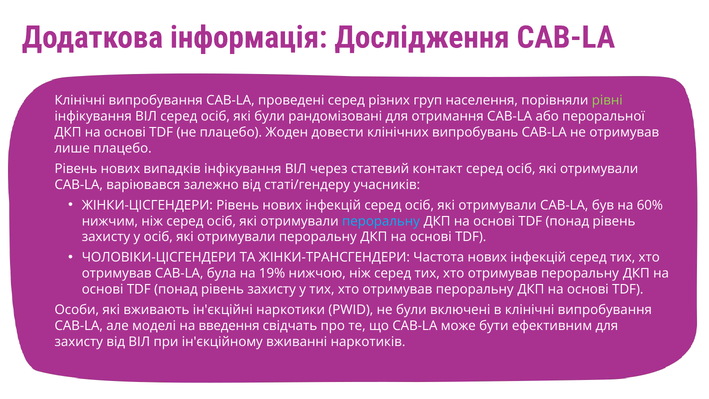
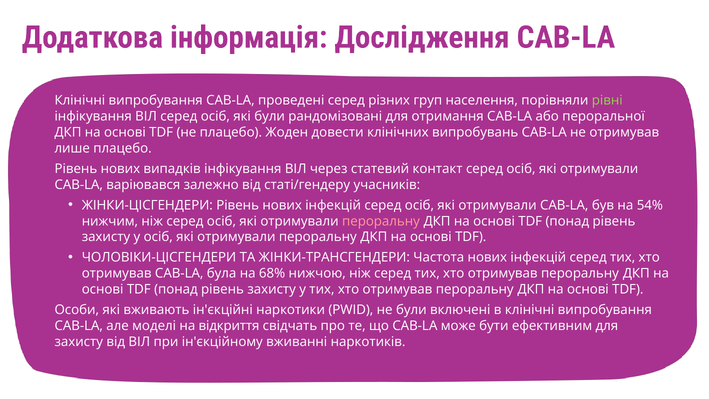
60%: 60% -> 54% (650, 205)
пероральну colour: light blue -> pink (381, 221)
19%: 19% -> 68% (272, 273)
введення: введення -> відкриття (229, 326)
